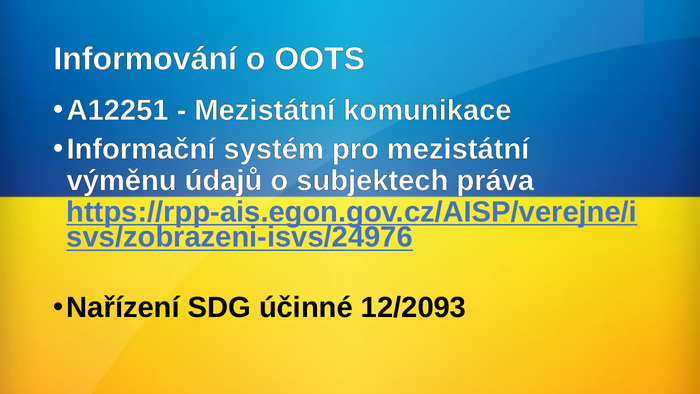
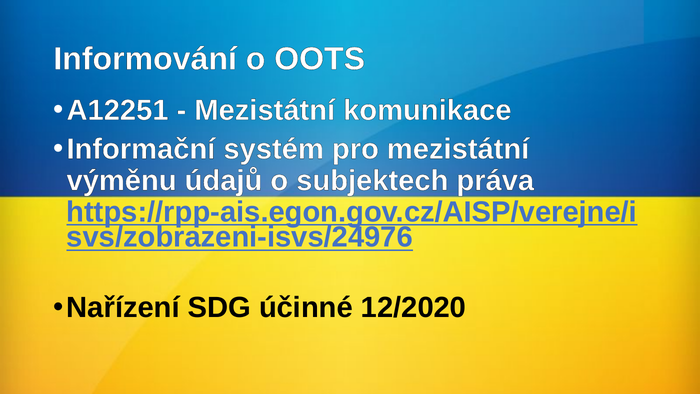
12/2093: 12/2093 -> 12/2020 (414, 307)
